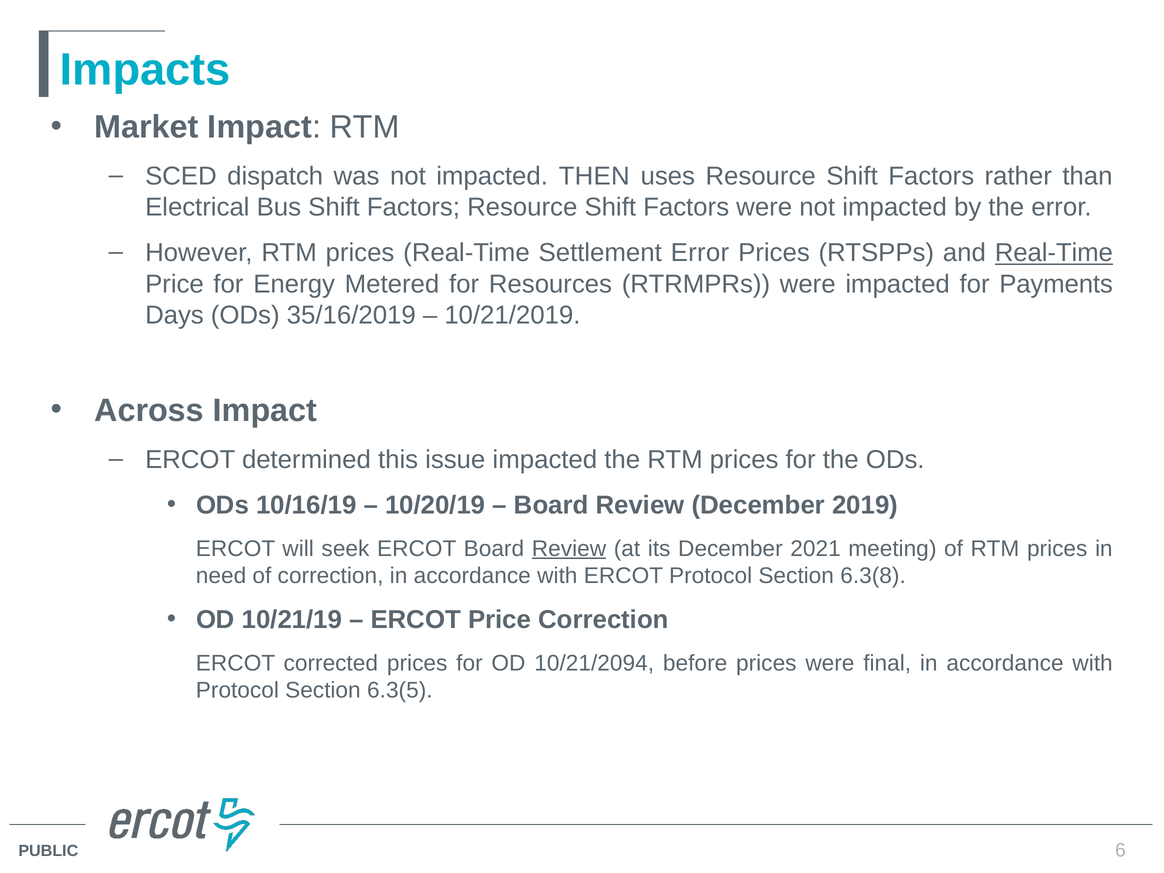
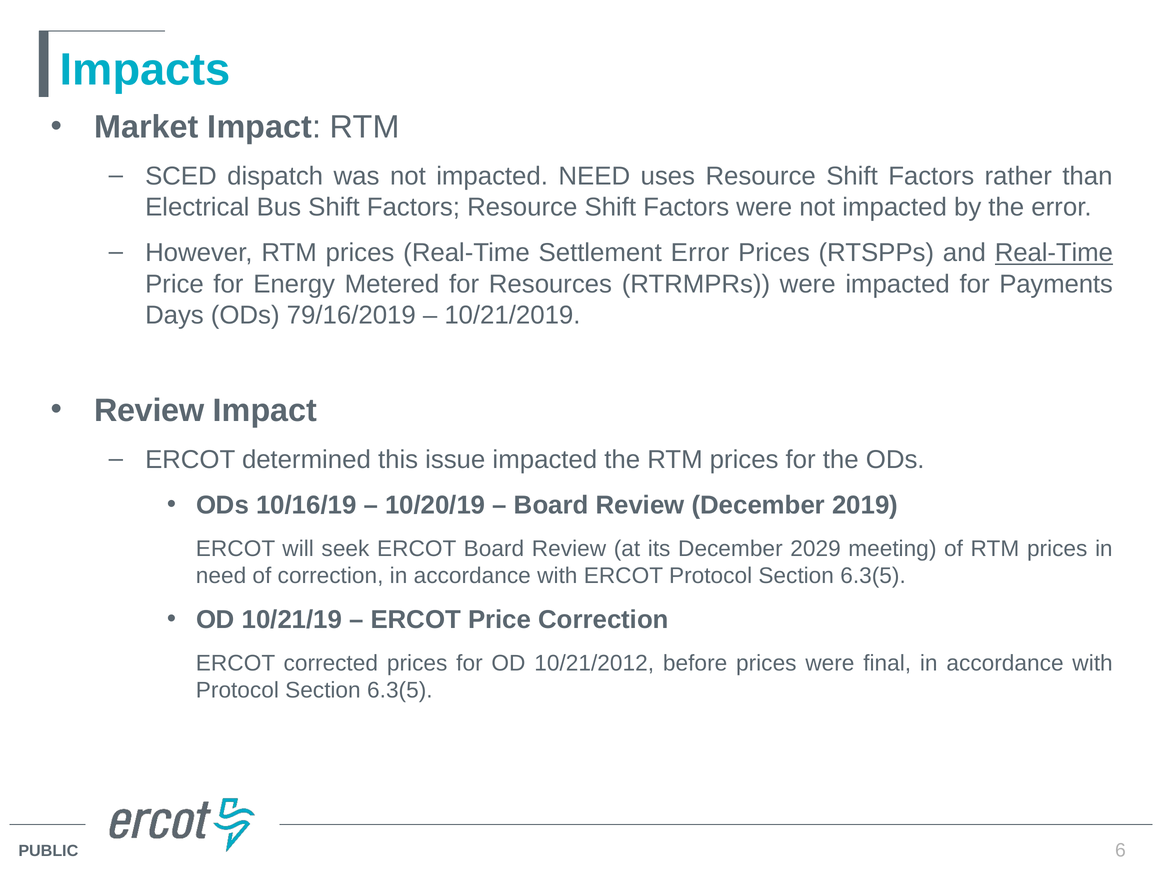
impacted THEN: THEN -> NEED (594, 176)
35/16/2019: 35/16/2019 -> 79/16/2019 (351, 315)
Across: Across -> Review (149, 411)
Review underline: present -> none (569, 549)
2021: 2021 -> 2029 (816, 549)
ERCOT Protocol Section 6.3(8: 6.3(8 -> 6.3(5 (873, 576)
10/21/2094: 10/21/2094 -> 10/21/2012 (594, 663)
